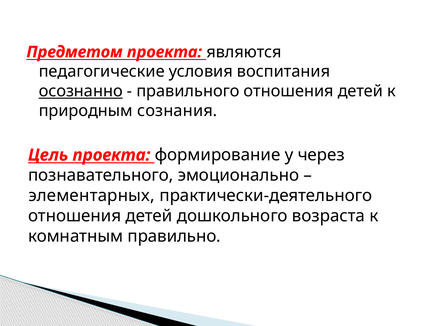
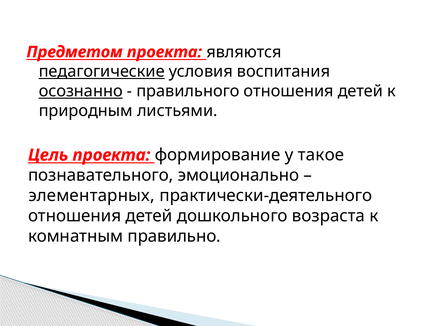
педагогические underline: none -> present (102, 72)
сознания: сознания -> листьями (177, 111)
через: через -> такое (321, 155)
